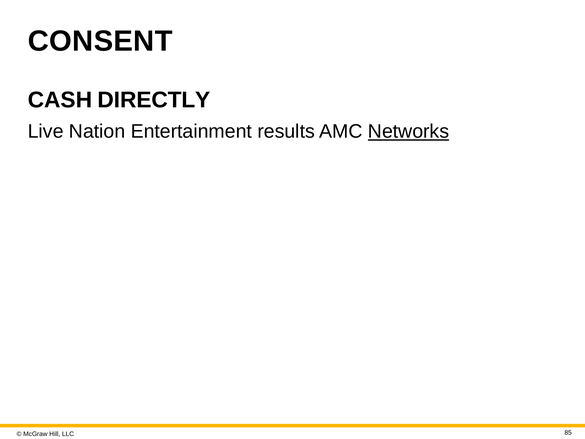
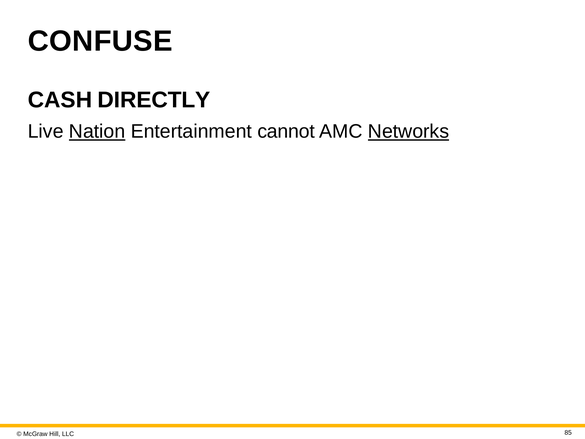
CONSENT: CONSENT -> CONFUSE (100, 41)
Nation underline: none -> present (97, 131)
results: results -> cannot (286, 131)
